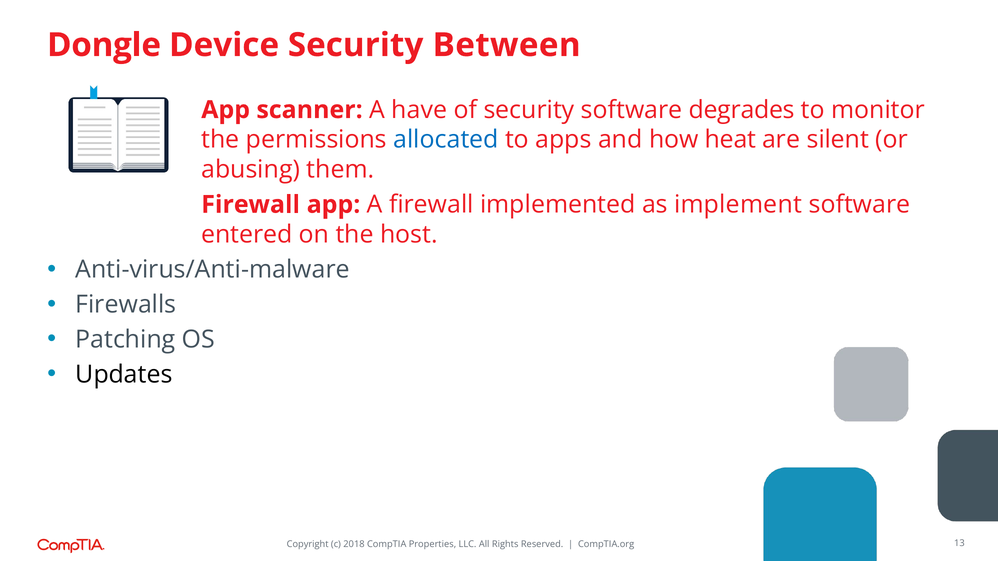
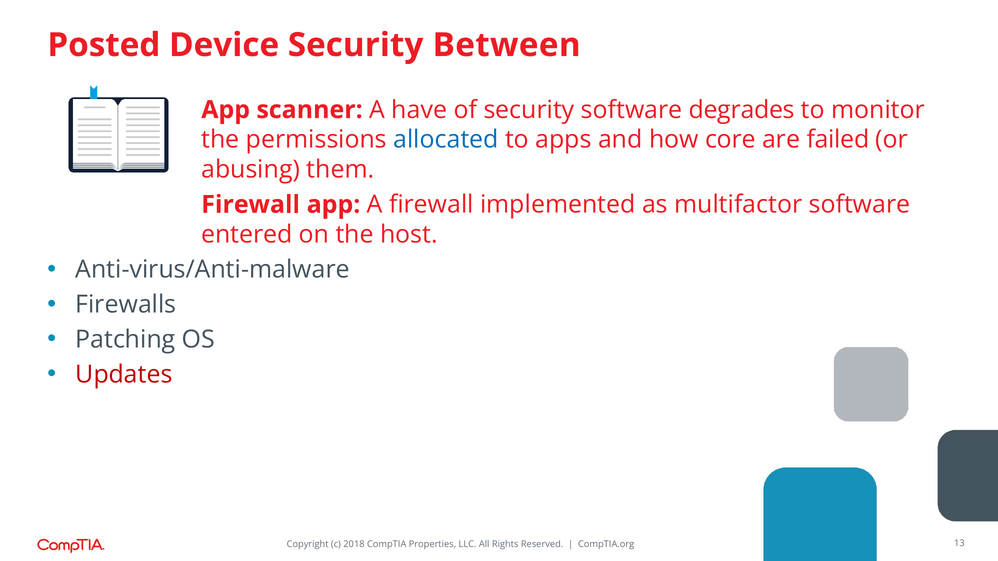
Dongle: Dongle -> Posted (104, 45)
heat: heat -> core (730, 140)
silent: silent -> failed (838, 140)
implement: implement -> multifactor (738, 205)
Updates colour: black -> red (124, 375)
